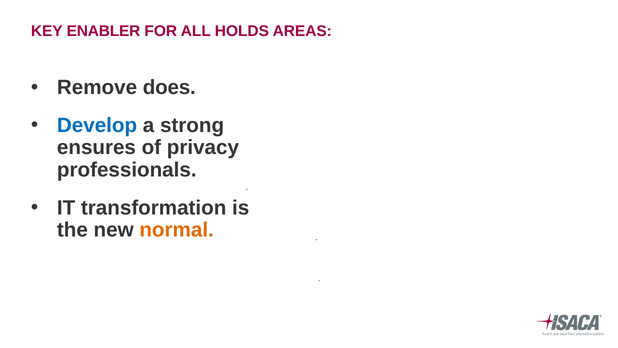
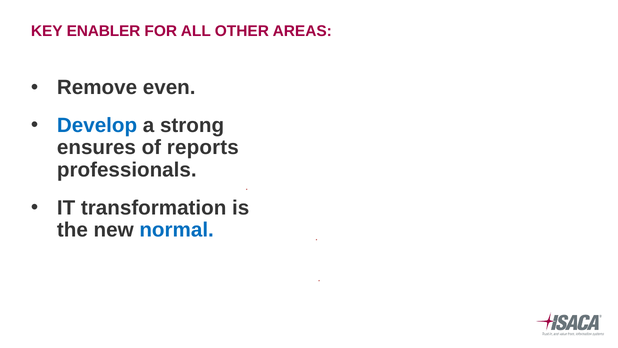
HOLDS: HOLDS -> OTHER (242, 31)
does: does -> even (169, 88)
privacy: privacy -> reports (203, 148)
normal colour: orange -> blue (177, 230)
